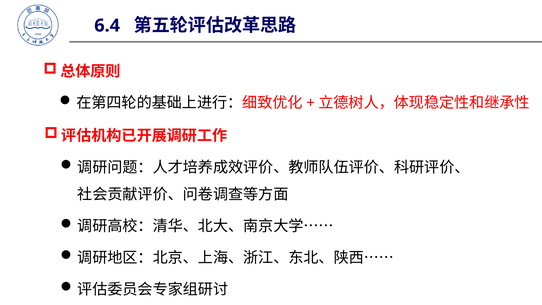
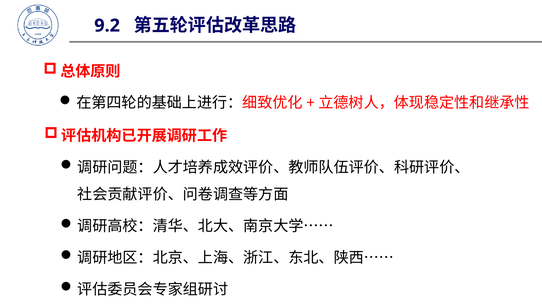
6.4: 6.4 -> 9.2 (107, 26)
